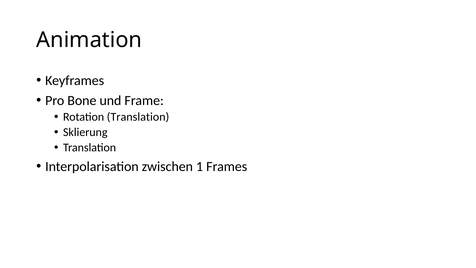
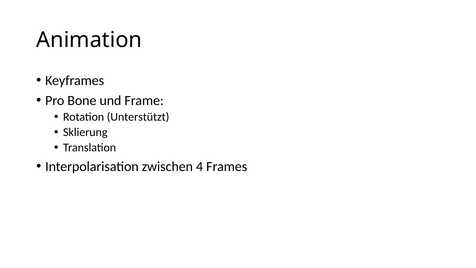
Rotation Translation: Translation -> Unterstützt (138, 117)
1: 1 -> 4 (200, 166)
